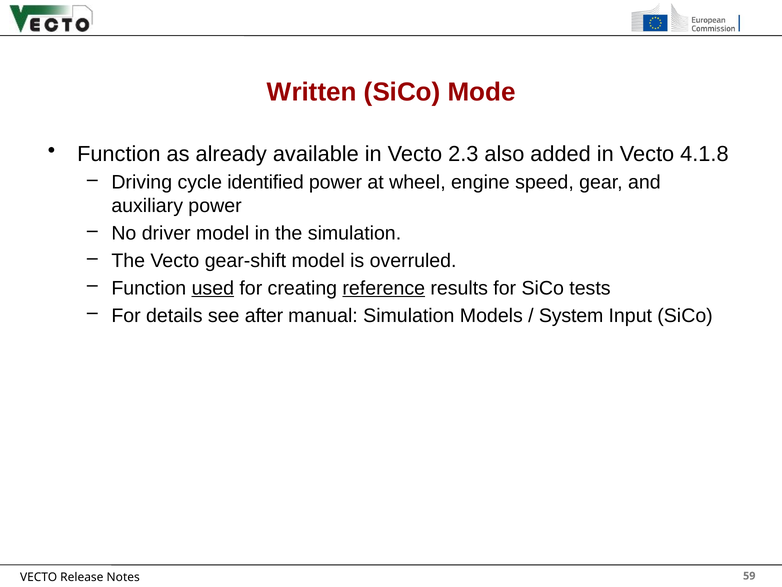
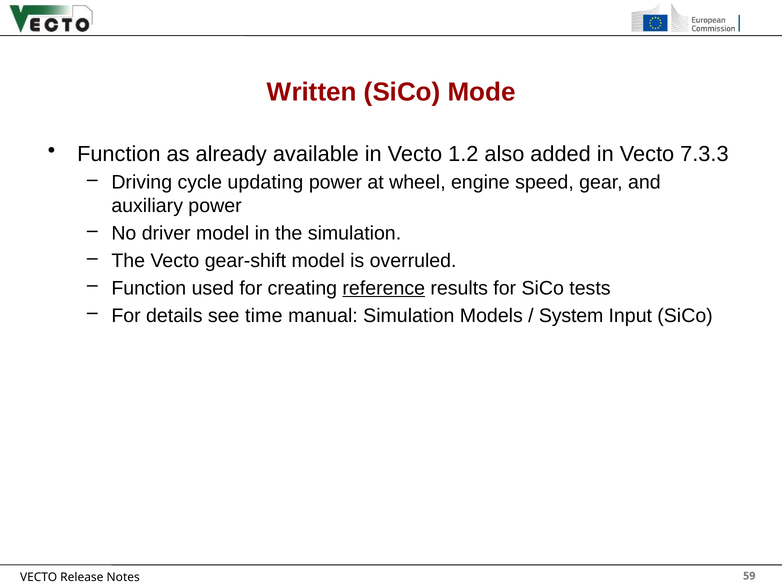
2.3: 2.3 -> 1.2 (463, 154)
4.1.8: 4.1.8 -> 7.3.3 (704, 154)
identified: identified -> updating (265, 182)
used underline: present -> none (213, 288)
after: after -> time (264, 315)
